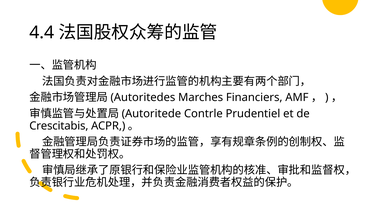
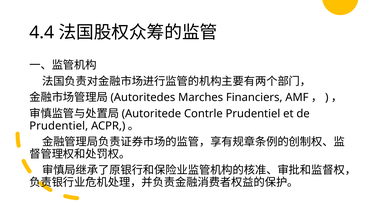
Crescitabis: Crescitabis -> Prudentiel (59, 126)
